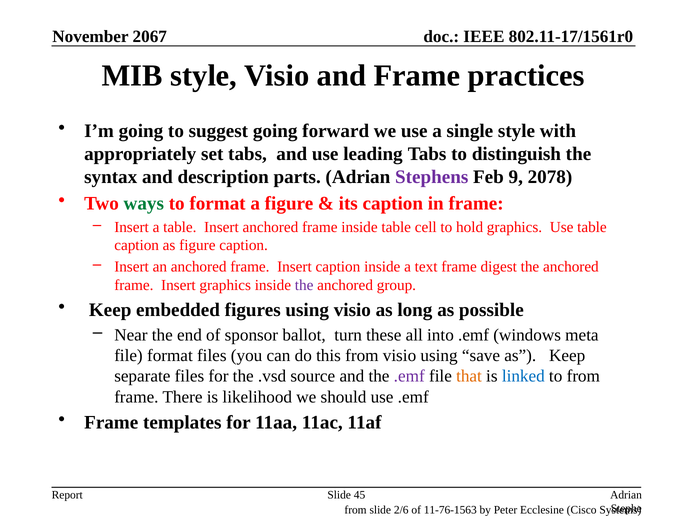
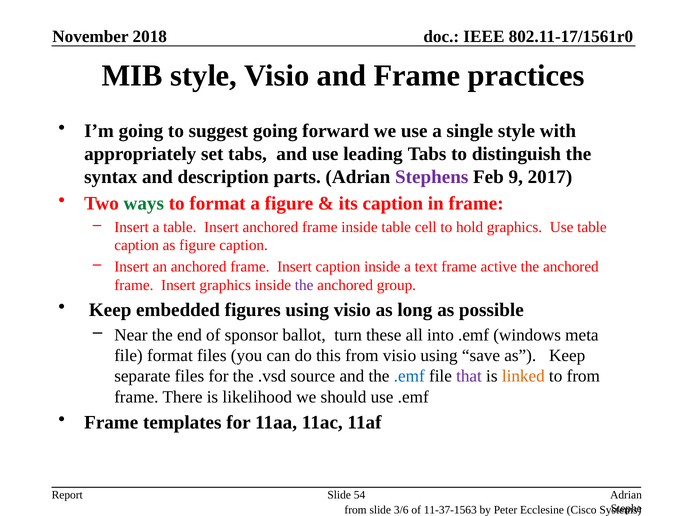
2067: 2067 -> 2018 (150, 37)
2078: 2078 -> 2017 (550, 177)
digest: digest -> active (499, 266)
.emf colour: purple -> blue (409, 376)
that colour: orange -> purple (469, 376)
linked colour: blue -> orange (523, 376)
45: 45 -> 54 (360, 494)
2/6: 2/6 -> 3/6 (401, 509)
11-76-1563: 11-76-1563 -> 11-37-1563 (450, 509)
